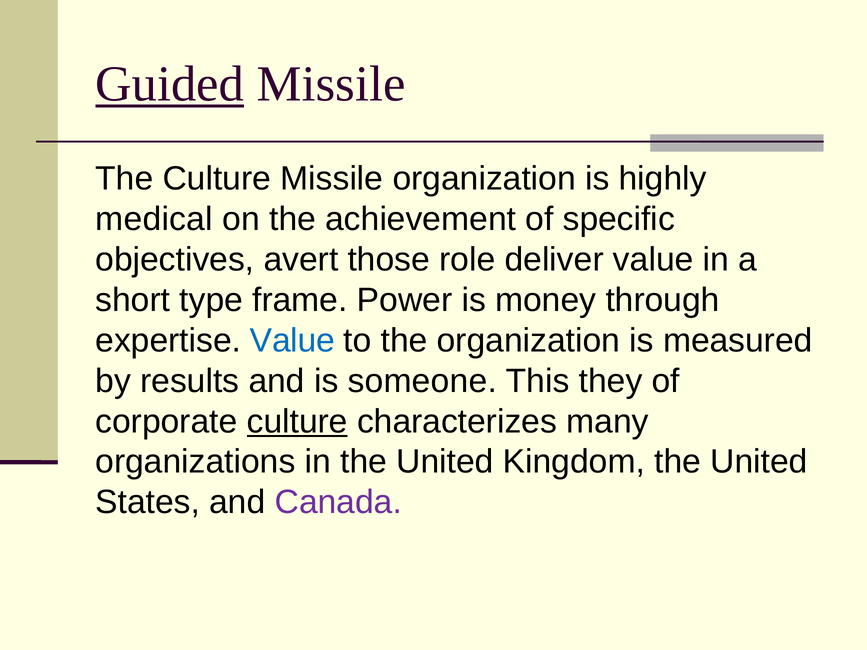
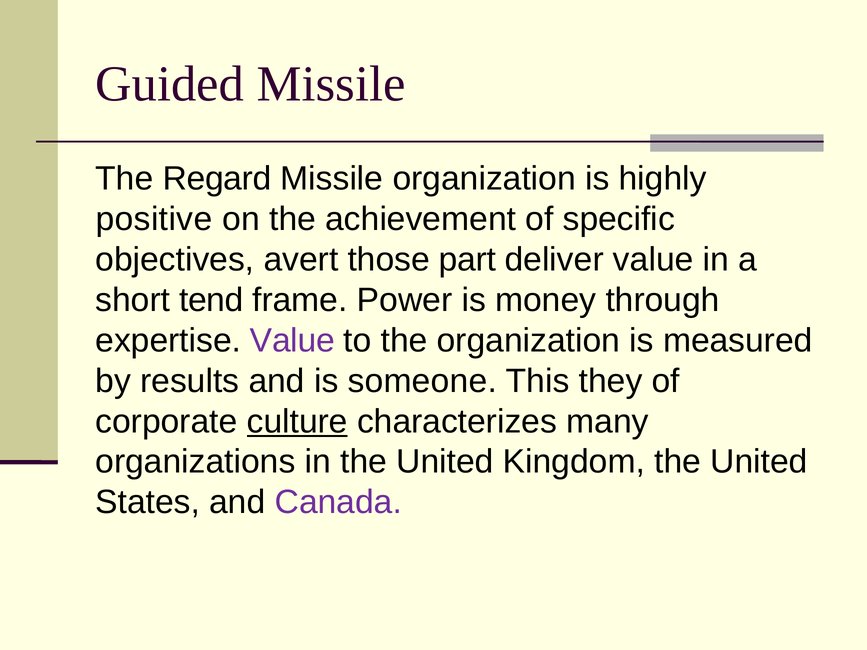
Guided underline: present -> none (170, 84)
The Culture: Culture -> Regard (217, 179)
medical: medical -> positive (154, 219)
role: role -> part (467, 260)
type: type -> tend (211, 300)
Value colour: blue -> purple (292, 341)
